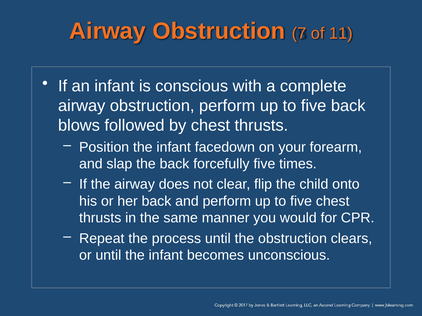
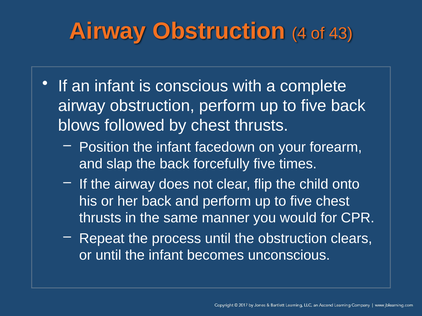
7: 7 -> 4 (299, 33)
11: 11 -> 43 (341, 33)
